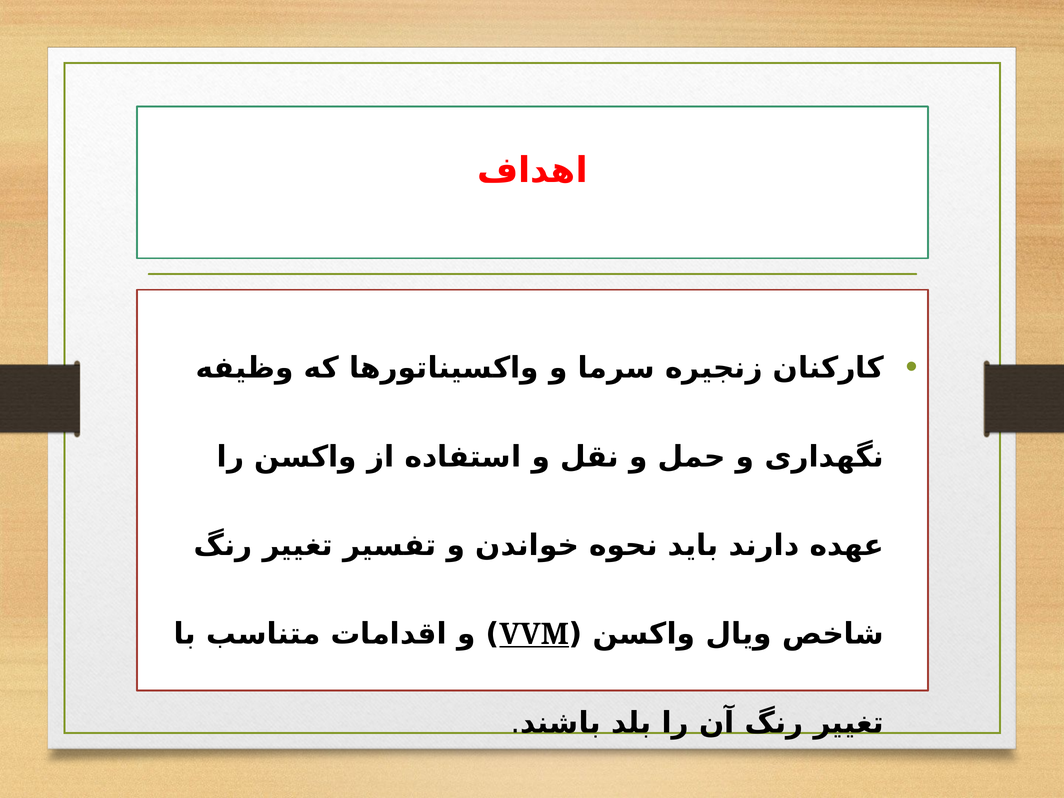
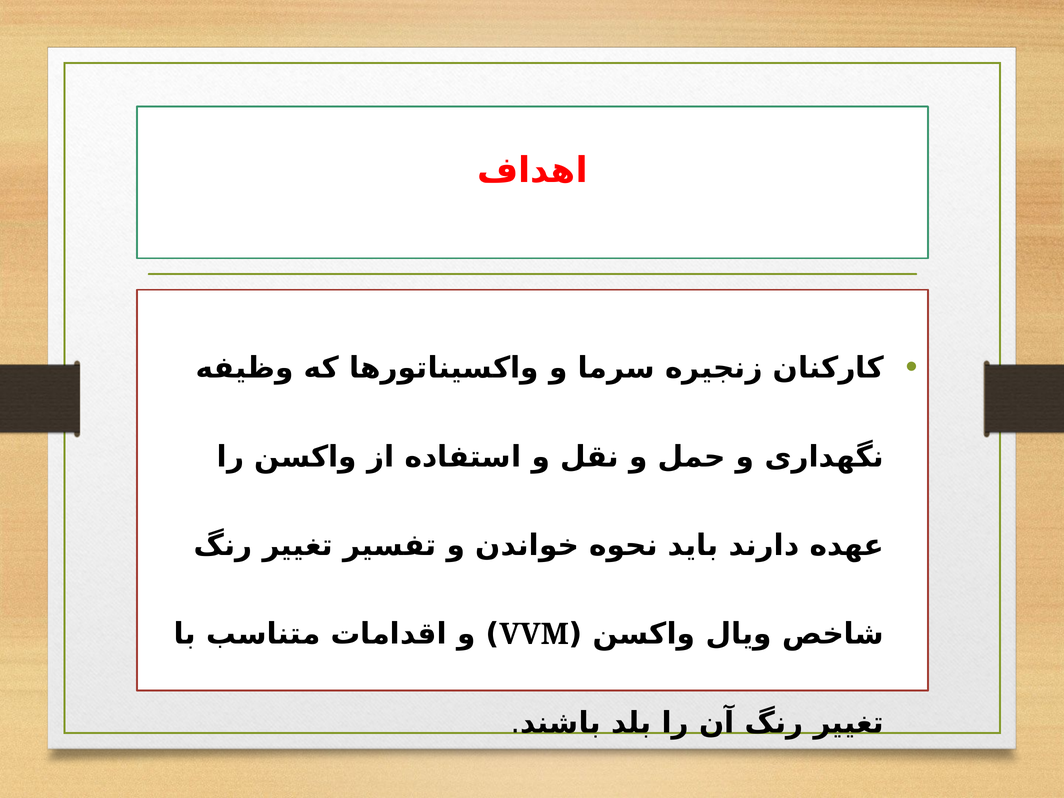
VVM underline: present -> none (534, 634)
